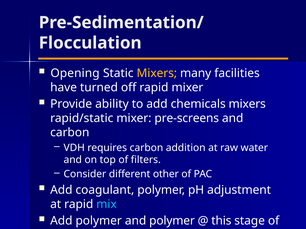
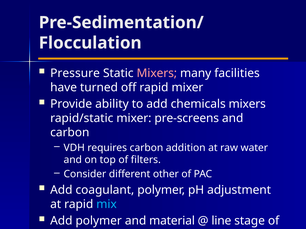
Opening: Opening -> Pressure (75, 73)
Mixers colour: yellow -> pink (157, 73)
and polymer: polymer -> material (172, 221)
this: this -> line (221, 221)
